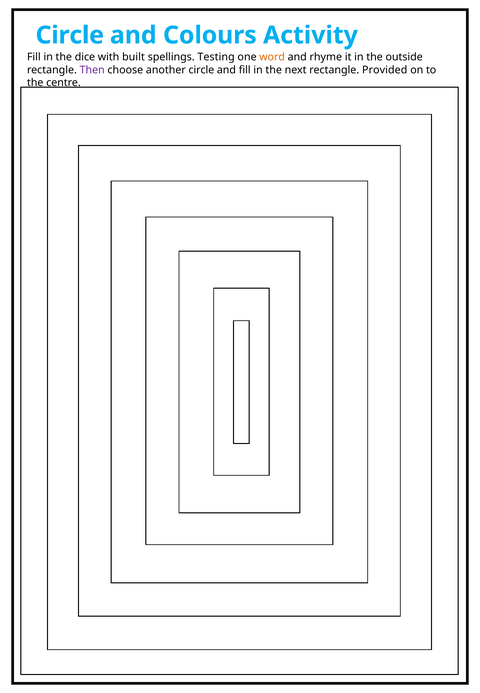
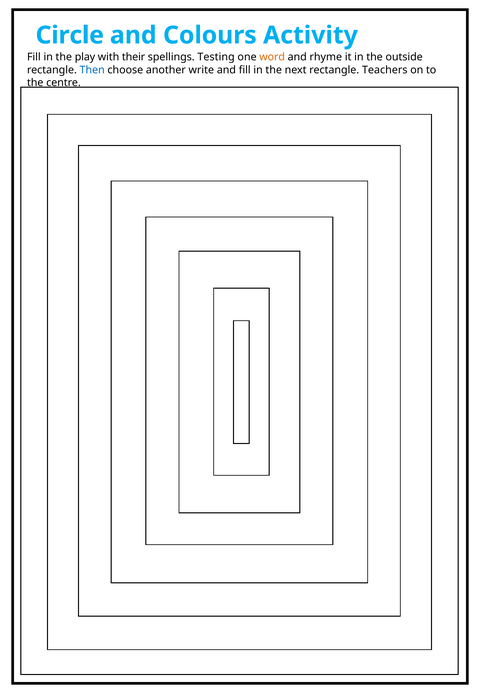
dice: dice -> play (85, 57)
built: built -> their (134, 57)
Then colour: purple -> blue (92, 70)
another circle: circle -> write (201, 70)
Provided: Provided -> Teachers (385, 70)
